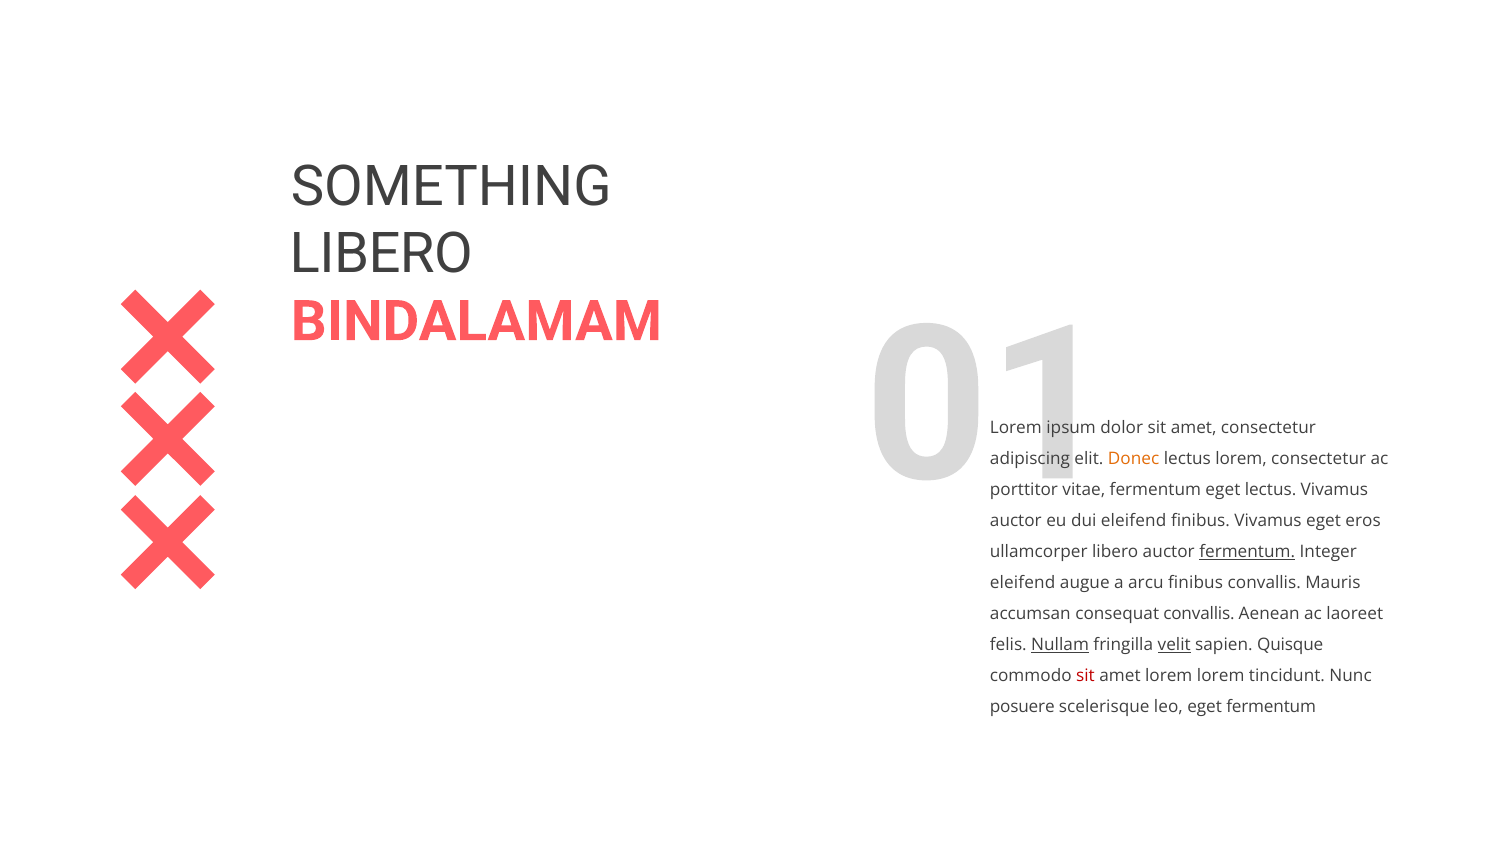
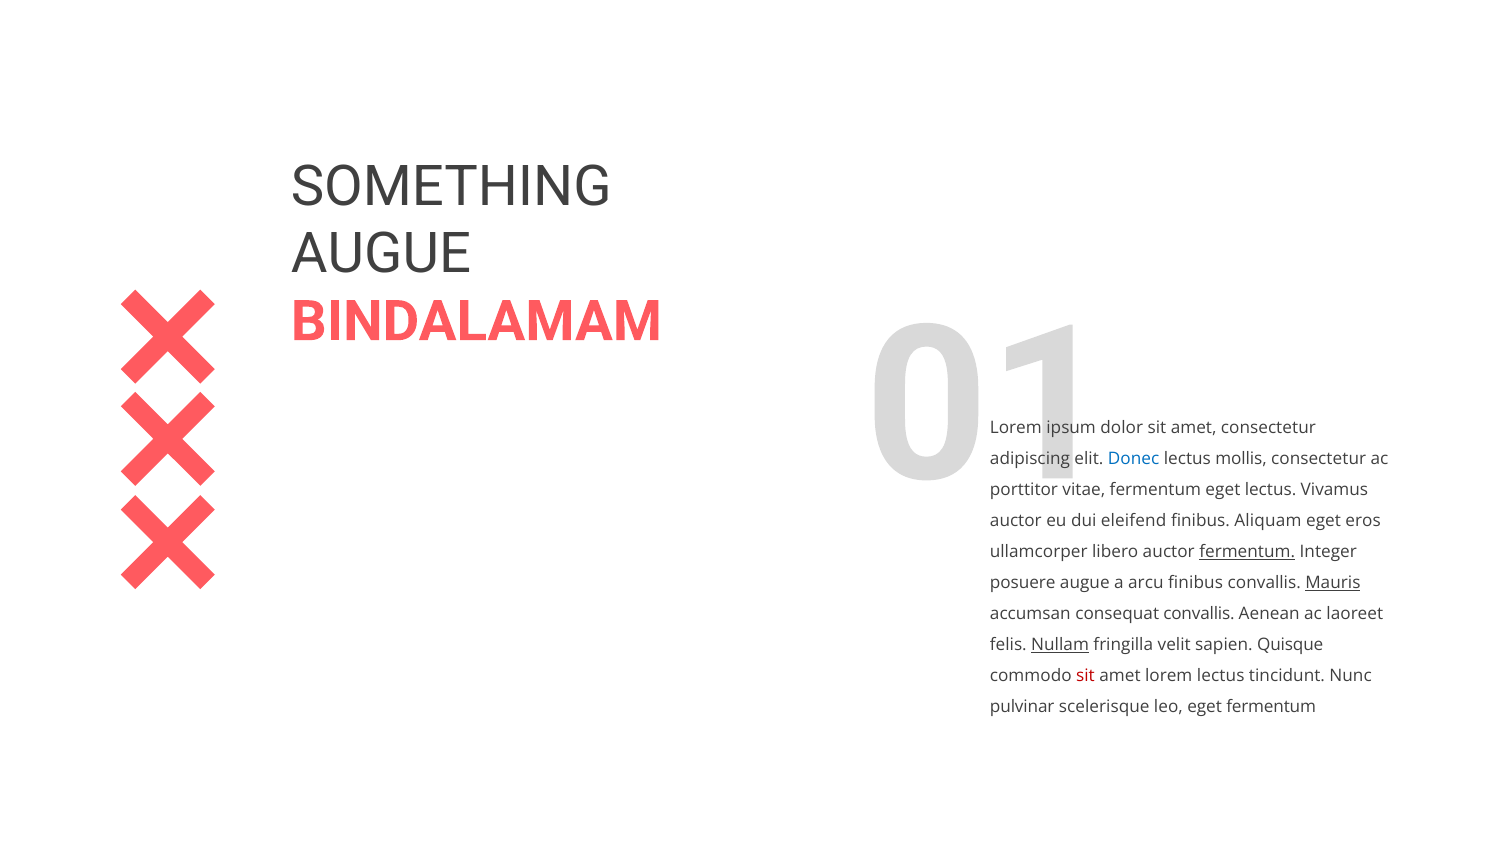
LIBERO: LIBERO -> AUGUE (381, 254)
Donec colour: orange -> blue (1134, 459)
lectus lorem: lorem -> mollis (1241, 459)
finibus Vivamus: Vivamus -> Aliquam (1268, 521)
eleifend: eleifend -> posuere (1023, 583)
Mauris underline: none -> present (1333, 583)
velit underline: present -> none (1174, 645)
lorem lorem: lorem -> lectus (1221, 676)
posuere: posuere -> pulvinar (1022, 707)
